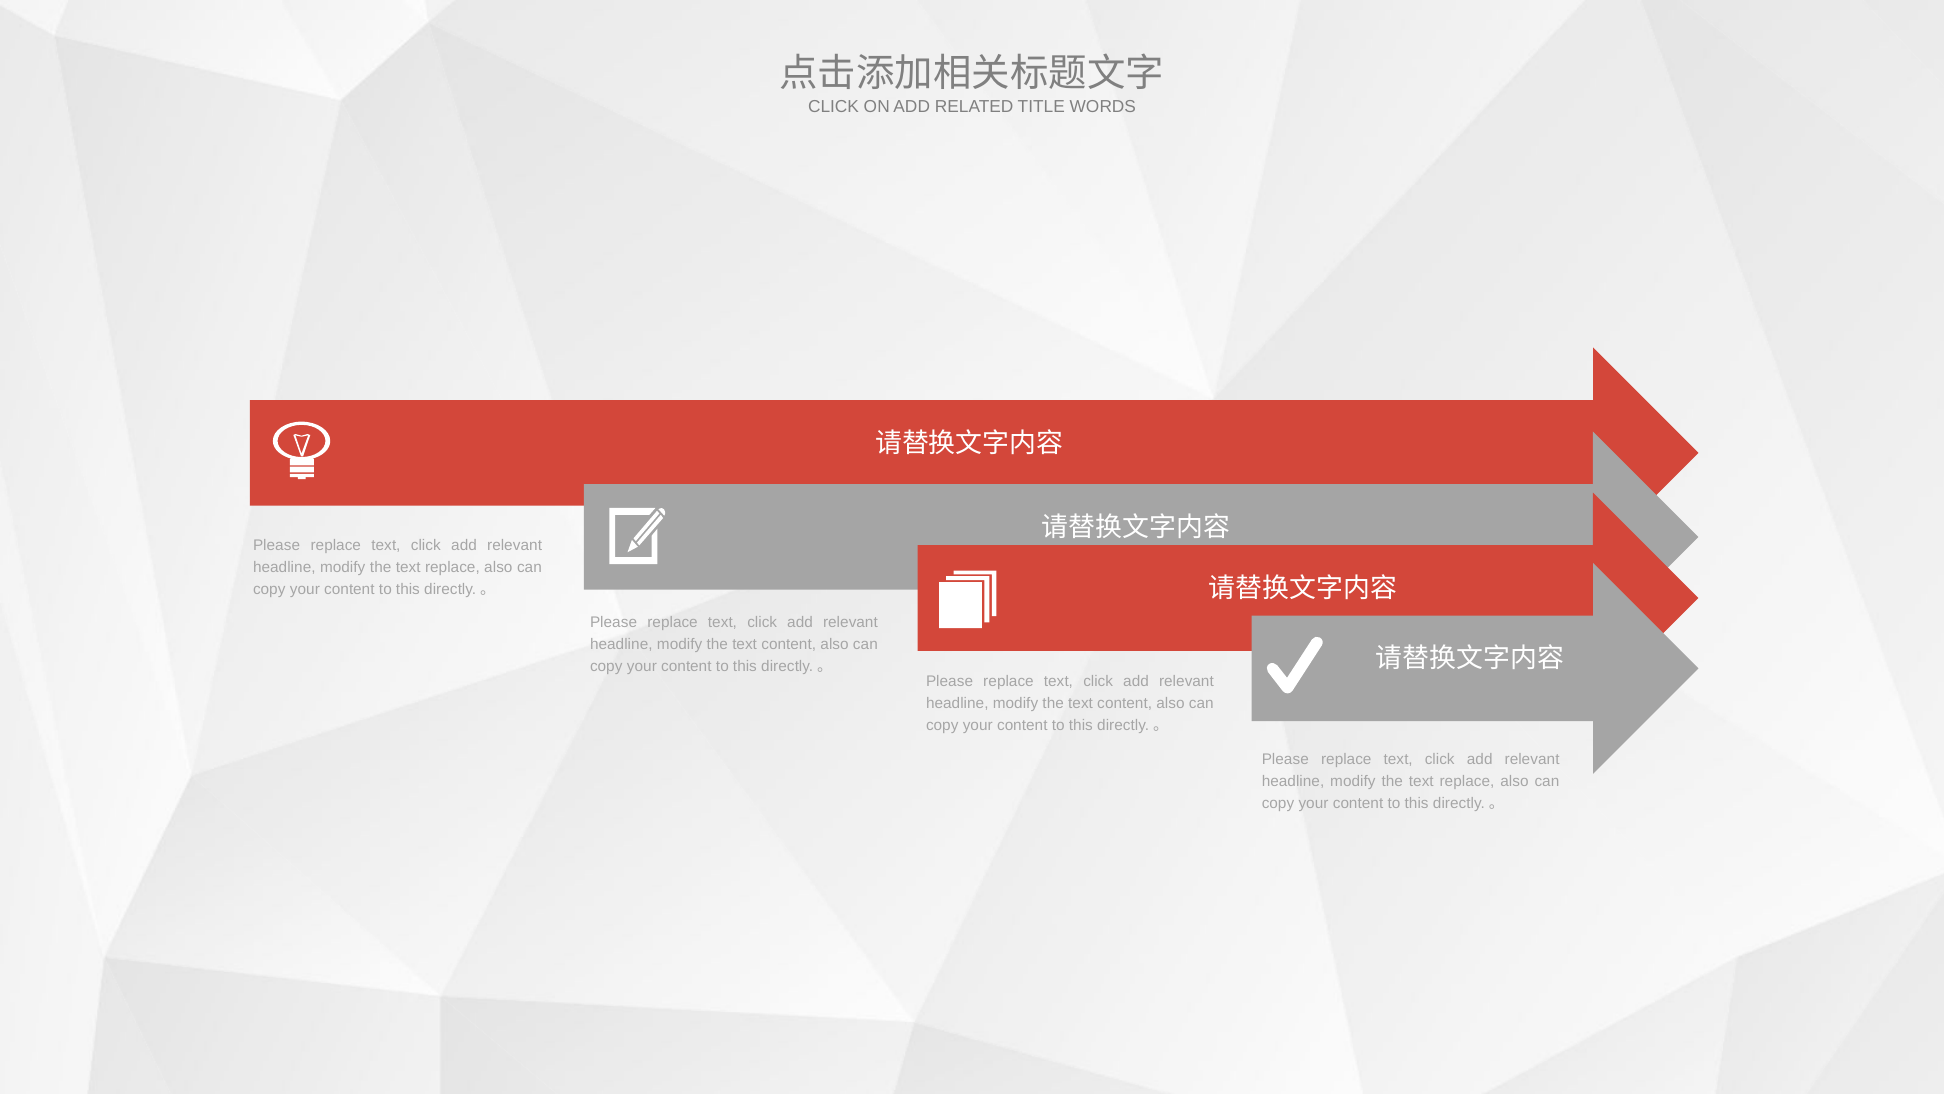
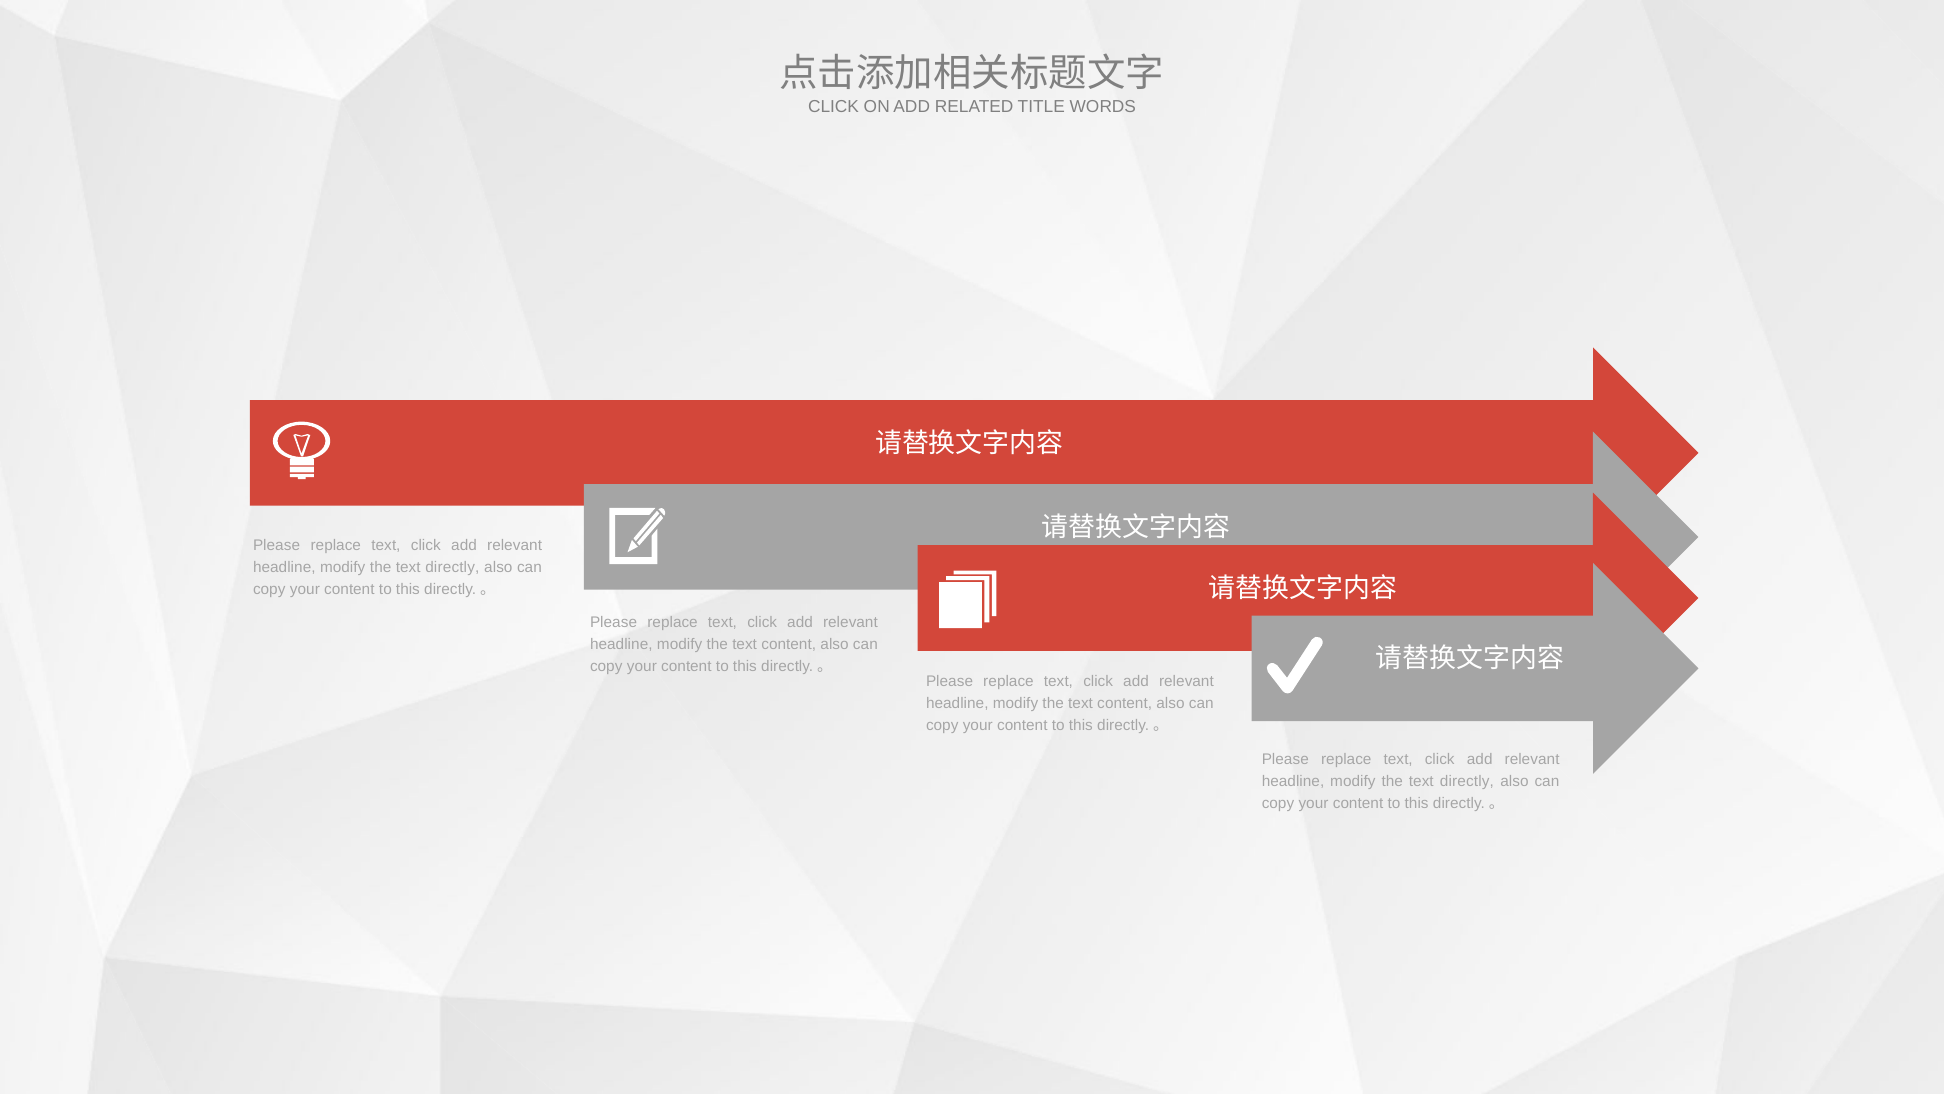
replace: replace -> directly (452, 567)
replace: replace -> directly (1467, 781)
